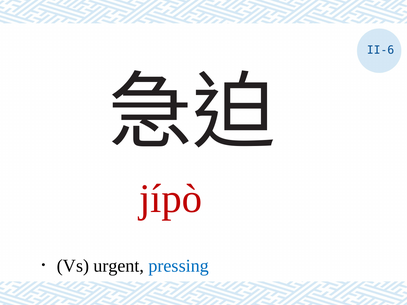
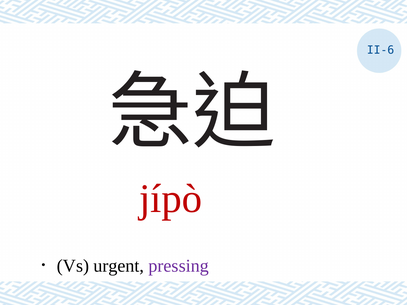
pressing colour: blue -> purple (179, 266)
